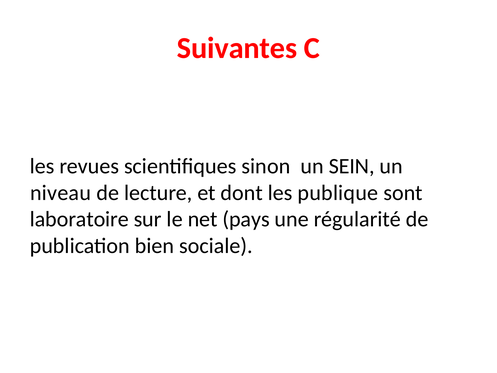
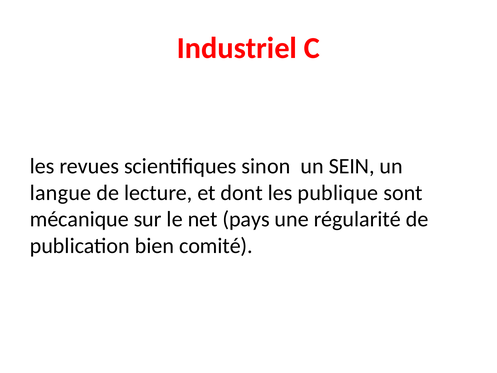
Suivantes: Suivantes -> Industriel (237, 48)
niveau: niveau -> langue (61, 193)
laboratoire: laboratoire -> mécanique (79, 219)
sociale: sociale -> comité (216, 246)
